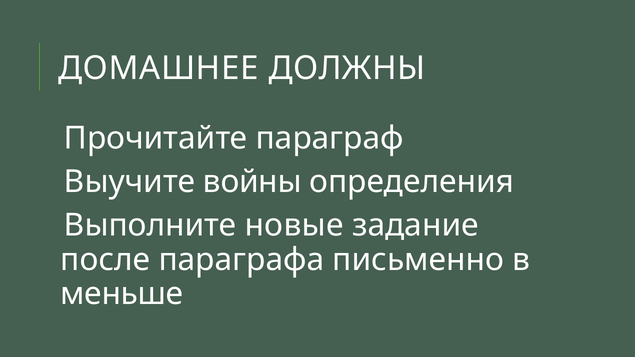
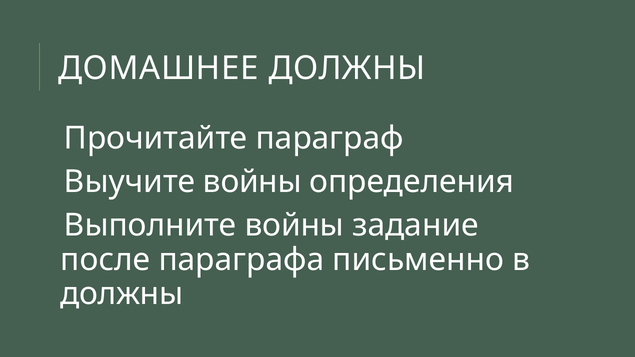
Выполните новые: новые -> войны (294, 226)
меньше: меньше -> должны (122, 294)
